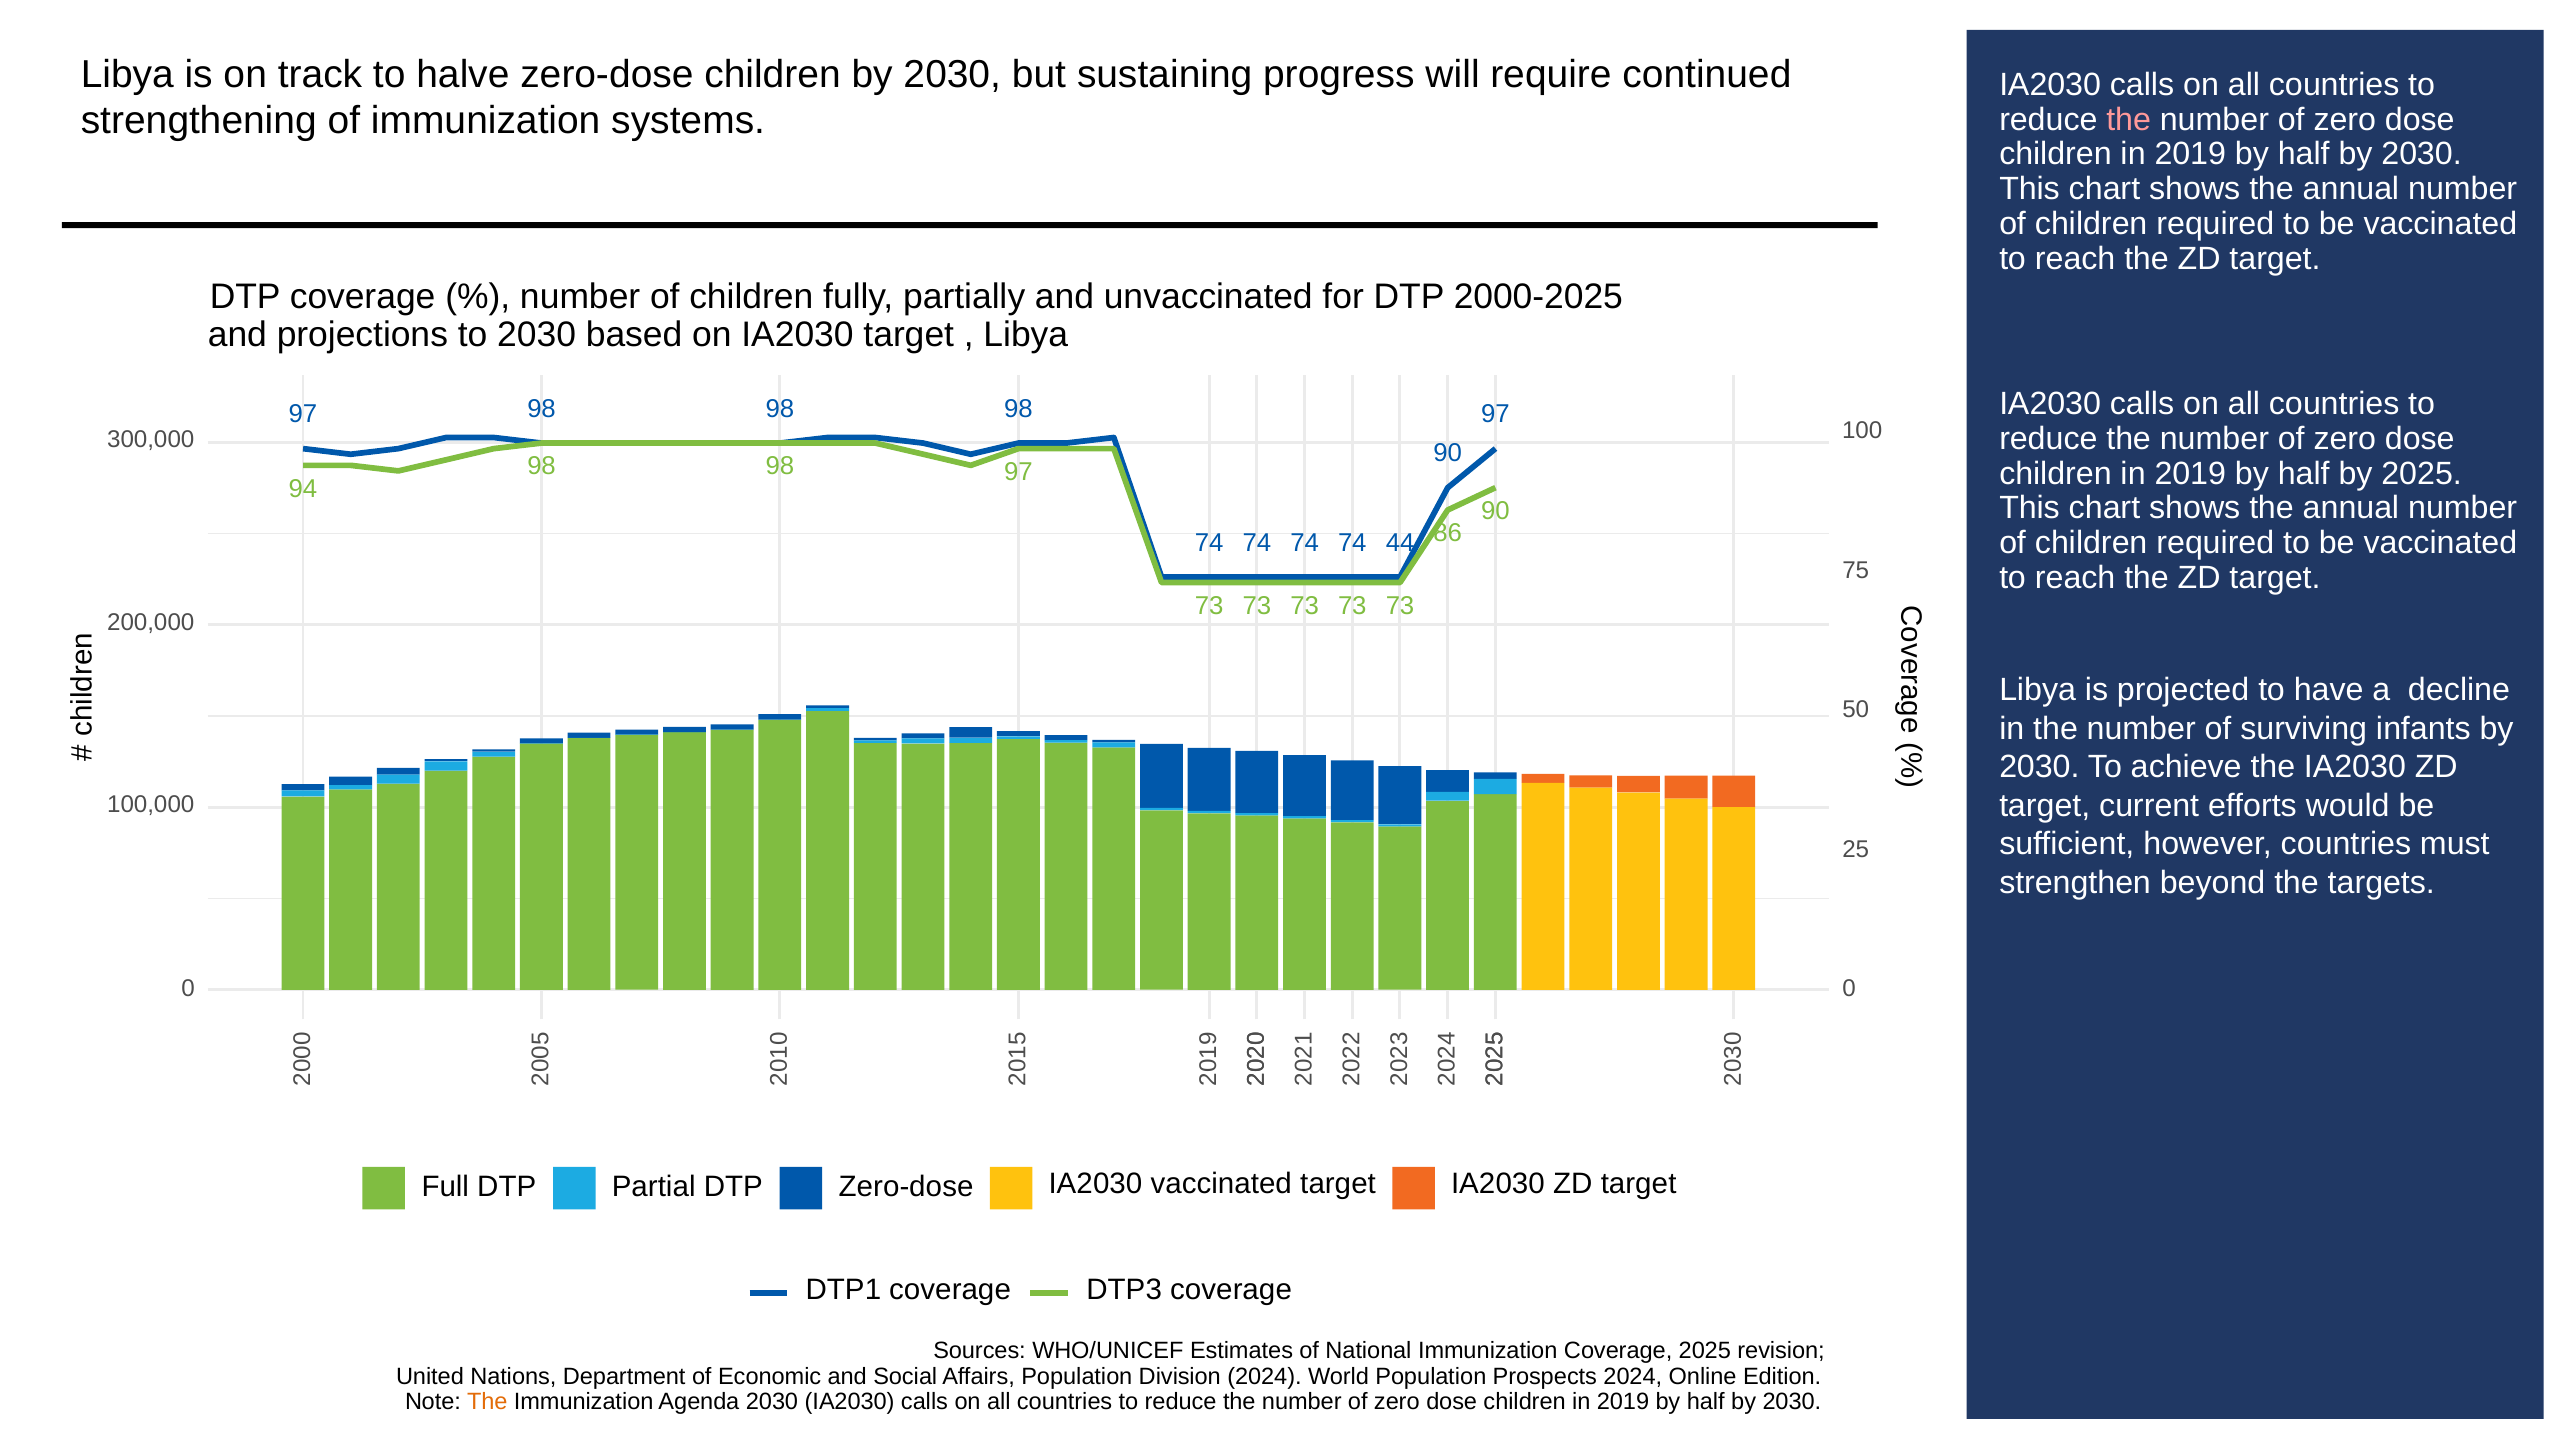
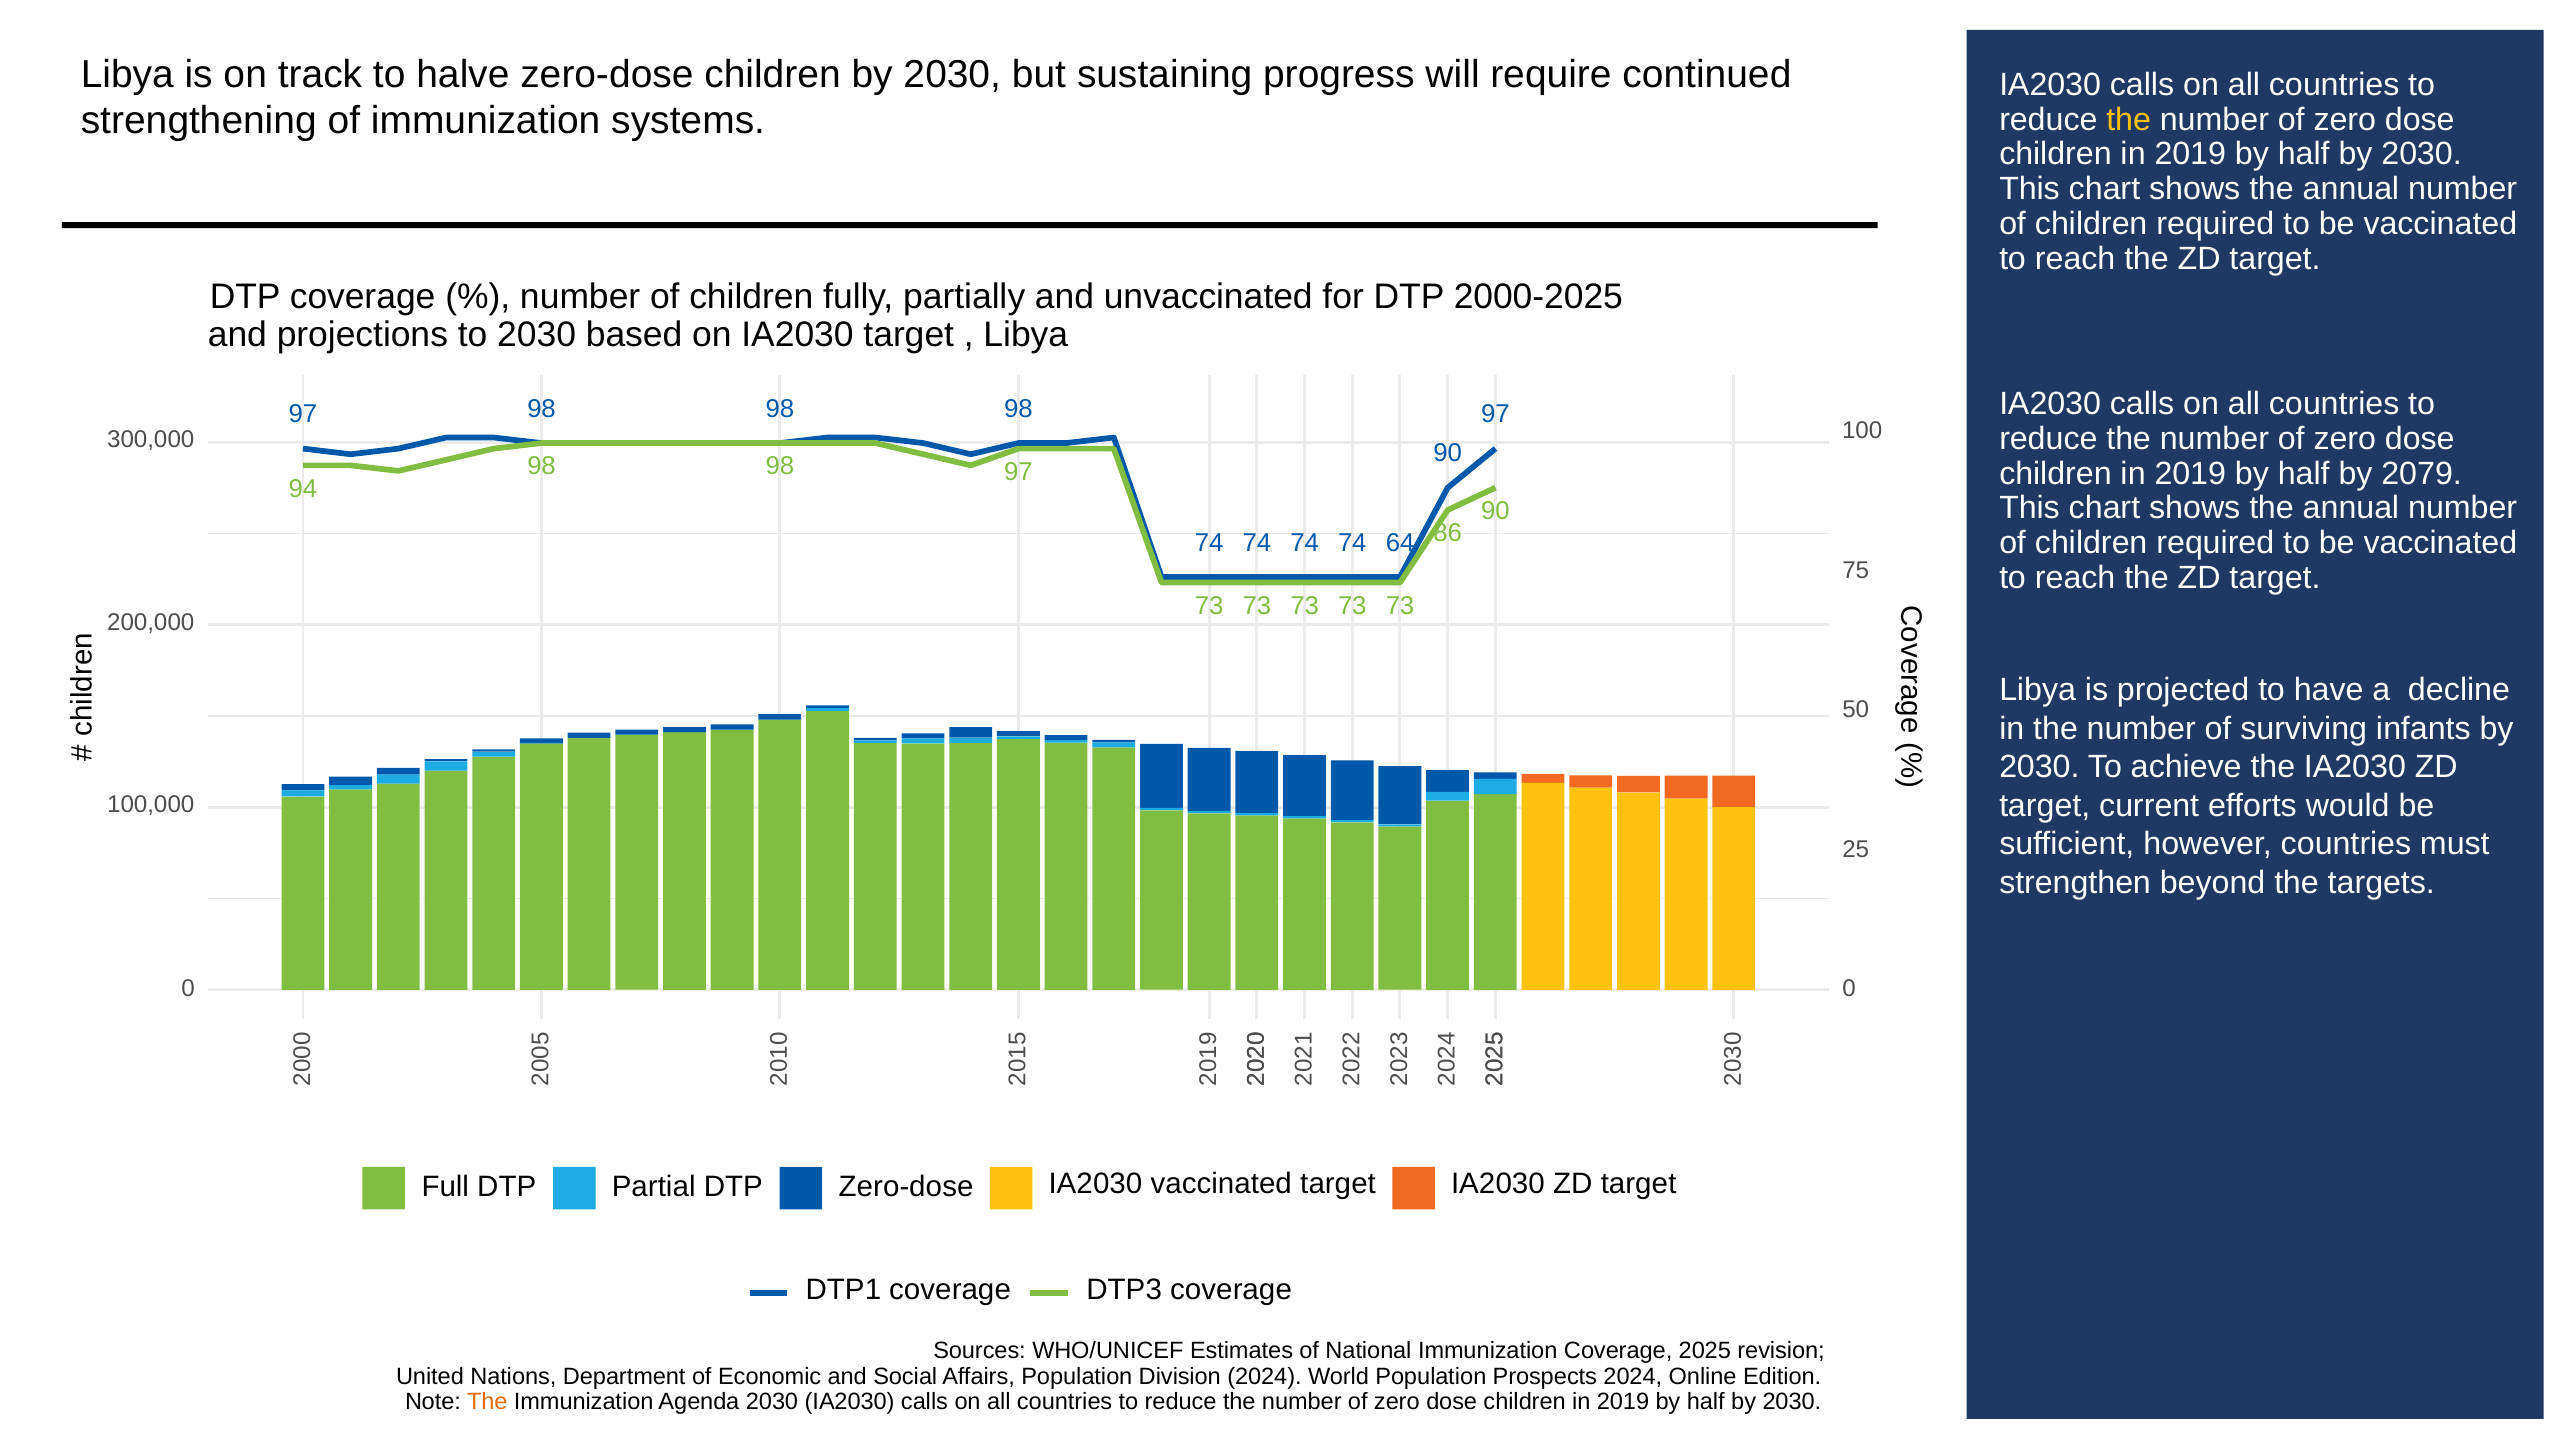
the colour: pink -> yellow (2129, 119)
by 2025: 2025 -> 2079 (2422, 474)
44: 44 -> 64 (1400, 543)
